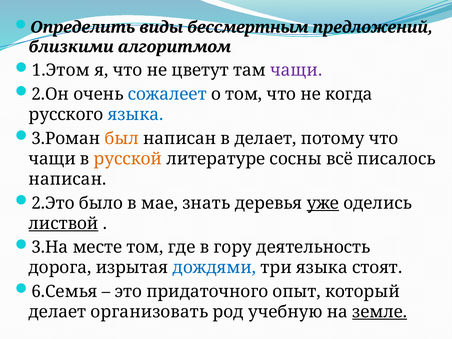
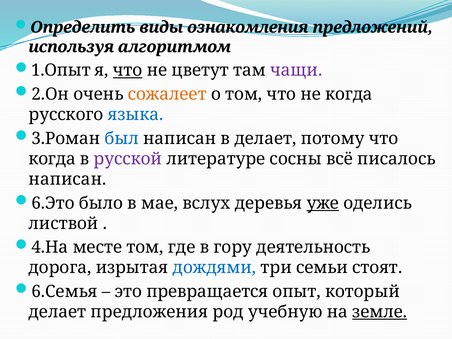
бессмертным: бессмертным -> ознакомления (248, 27)
близкими: близкими -> используя (71, 47)
1.Этом: 1.Этом -> 1.Опыт (61, 70)
что underline: none -> present (128, 70)
сожалеет colour: blue -> orange (167, 94)
был colour: orange -> blue (122, 139)
чащи: чащи -> когда (52, 159)
русской colour: orange -> purple (128, 159)
2.Это: 2.Это -> 6.Это (53, 203)
знать: знать -> вслух (206, 203)
листвой underline: present -> none (63, 223)
3.На: 3.На -> 4.На (50, 247)
три языка: языка -> семьи (322, 268)
придаточного: придаточного -> превращается (207, 292)
организовать: организовать -> предложения (149, 312)
